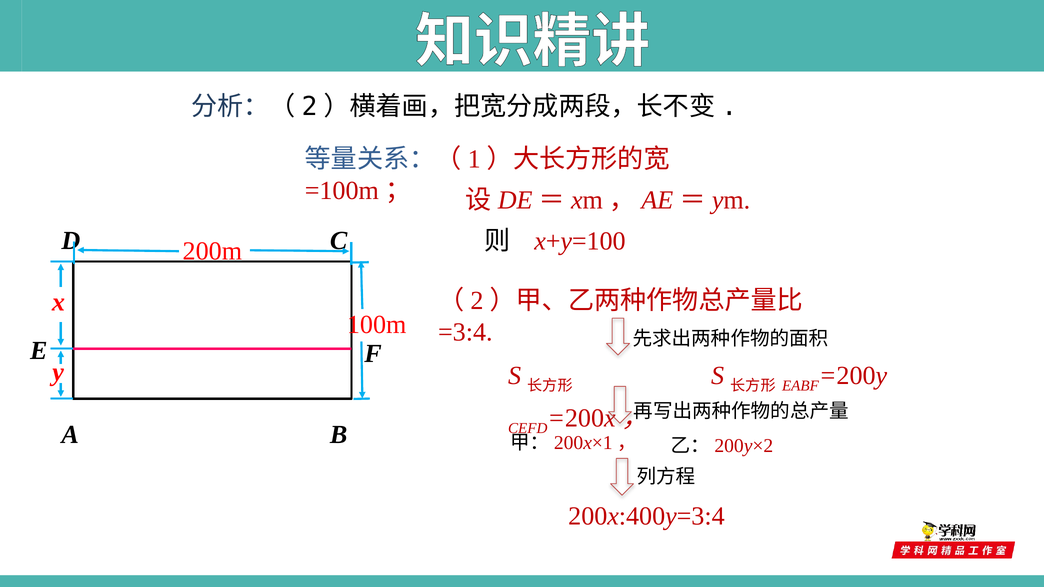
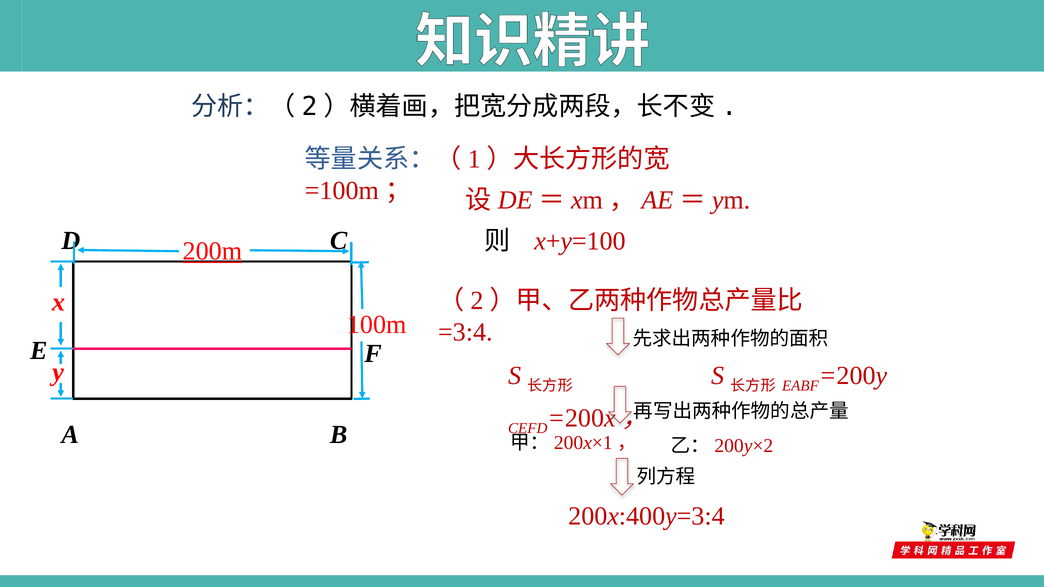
200m underline: none -> present (212, 251)
